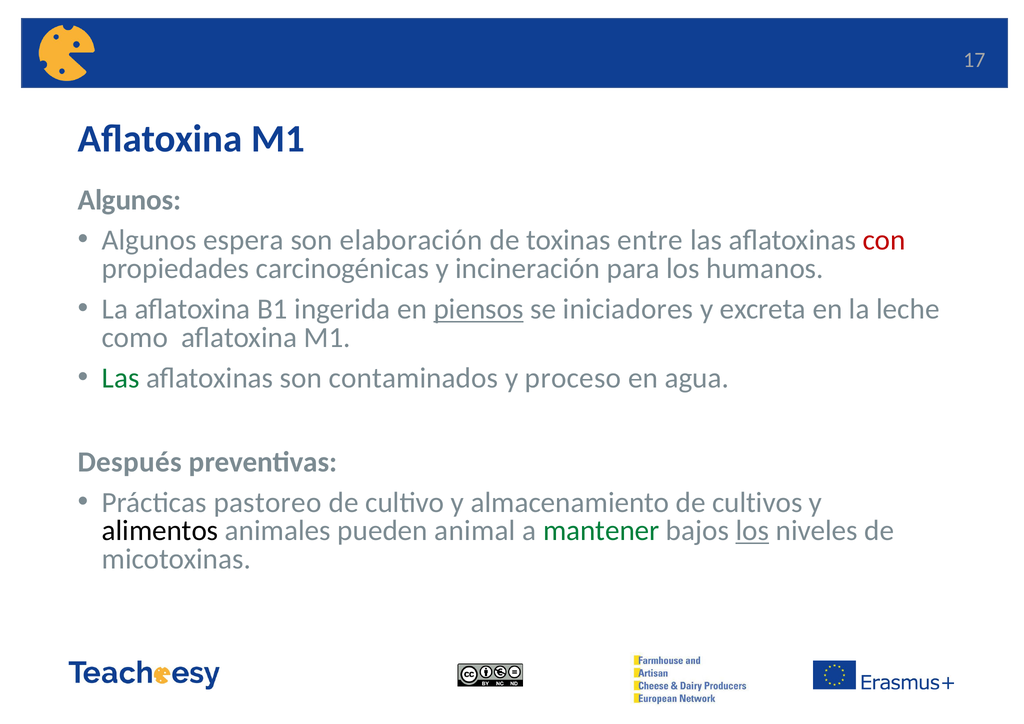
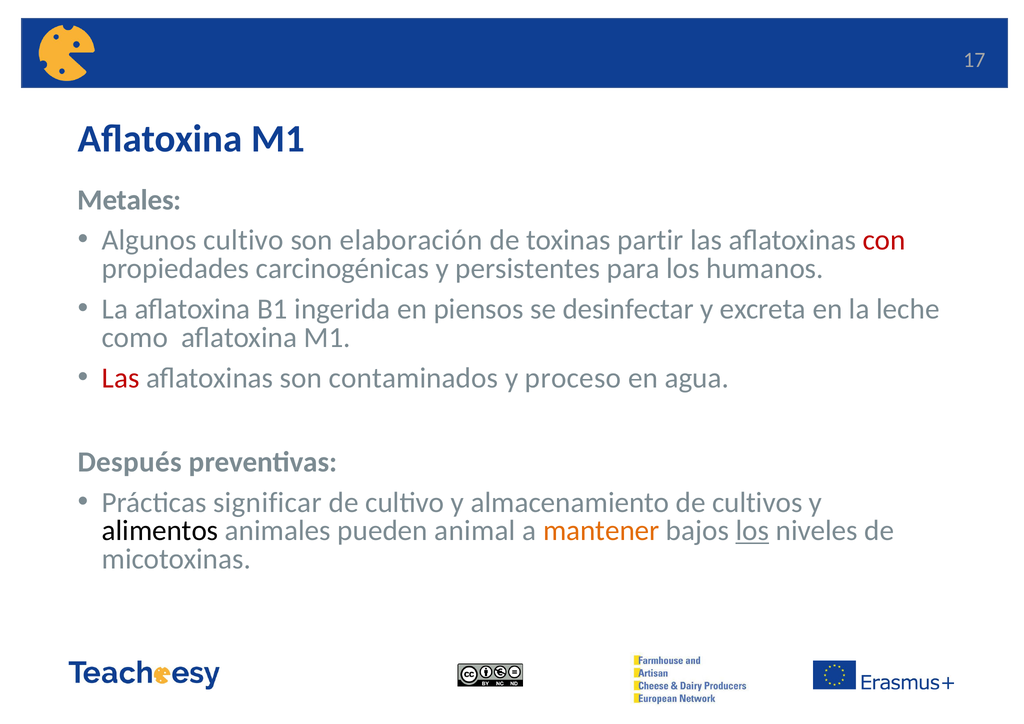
Algunos: Algunos -> Metales (129, 200)
Algunos espera: espera -> cultivo (243, 240)
entre: entre -> partir (650, 240)
incineración: incineración -> persistentes (528, 269)
piensos underline: present -> none (479, 309)
iniciadores: iniciadores -> desinfectar (628, 309)
Las colour: green -> red (121, 378)
pastoreo: pastoreo -> significar (268, 502)
mantener colour: green -> orange (601, 531)
